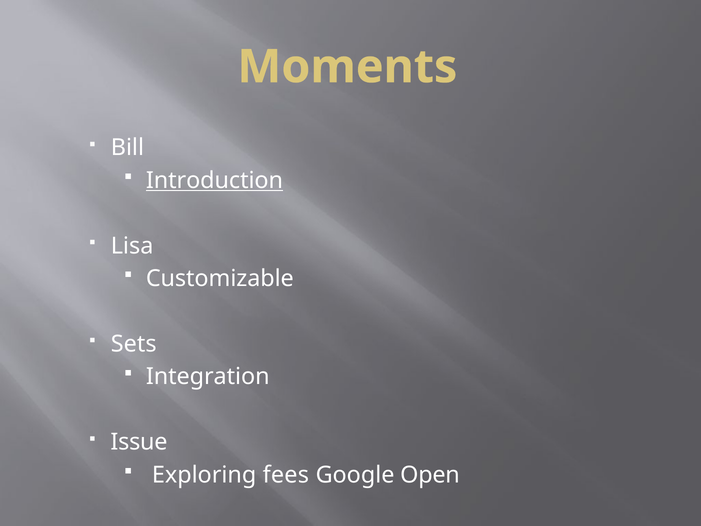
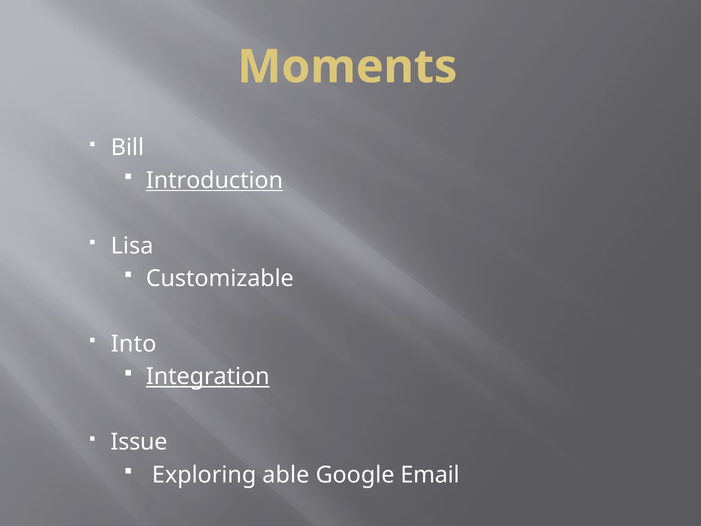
Sets: Sets -> Into (134, 344)
Integration underline: none -> present (208, 377)
fees: fees -> able (286, 475)
Open: Open -> Email (430, 475)
